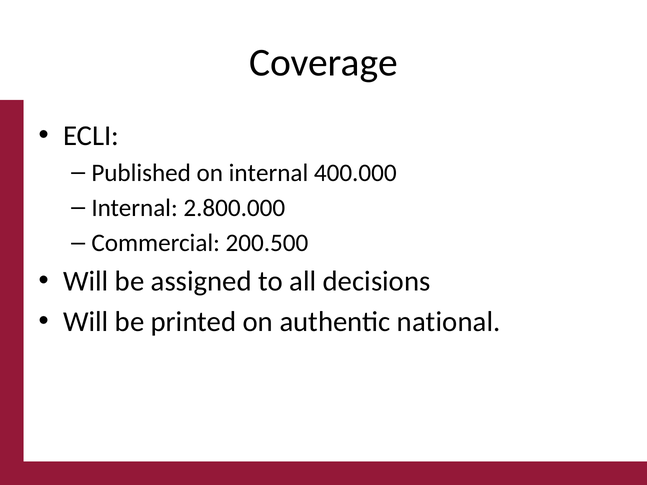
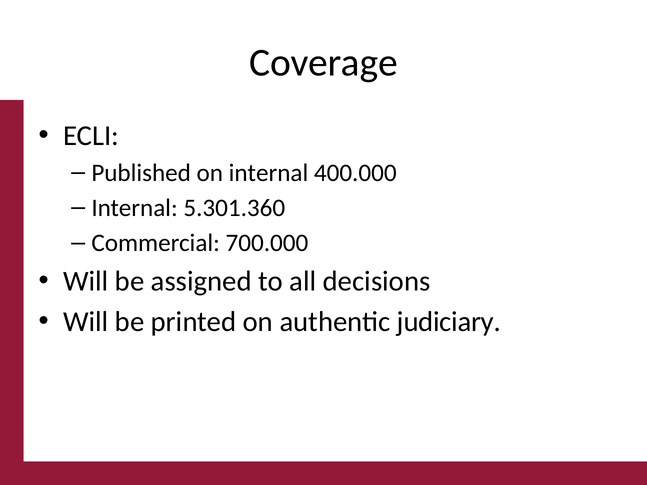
2.800.000: 2.800.000 -> 5.301.360 (234, 208)
200.500: 200.500 -> 700.000 (267, 243)
national: national -> judiciary (449, 322)
